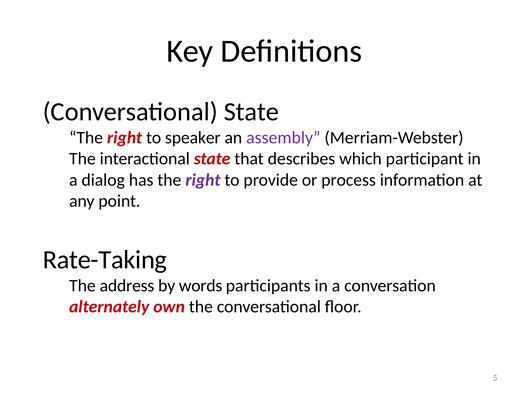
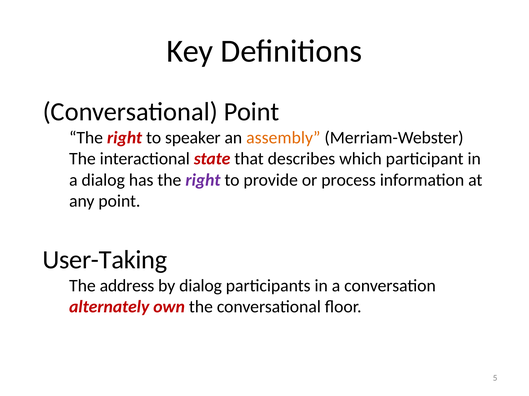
Conversational State: State -> Point (251, 112)
assembly colour: purple -> orange (283, 138)
Rate-Taking: Rate-Taking -> User-Taking (105, 260)
by words: words -> dialog (201, 286)
